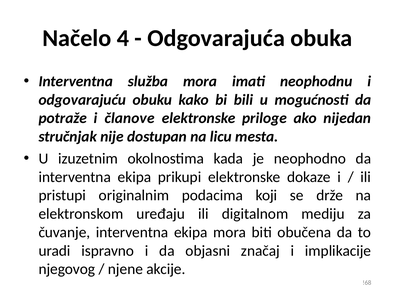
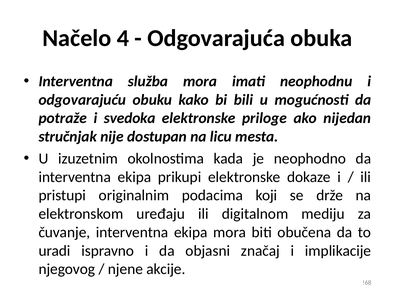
članove: članove -> svedoka (130, 118)
